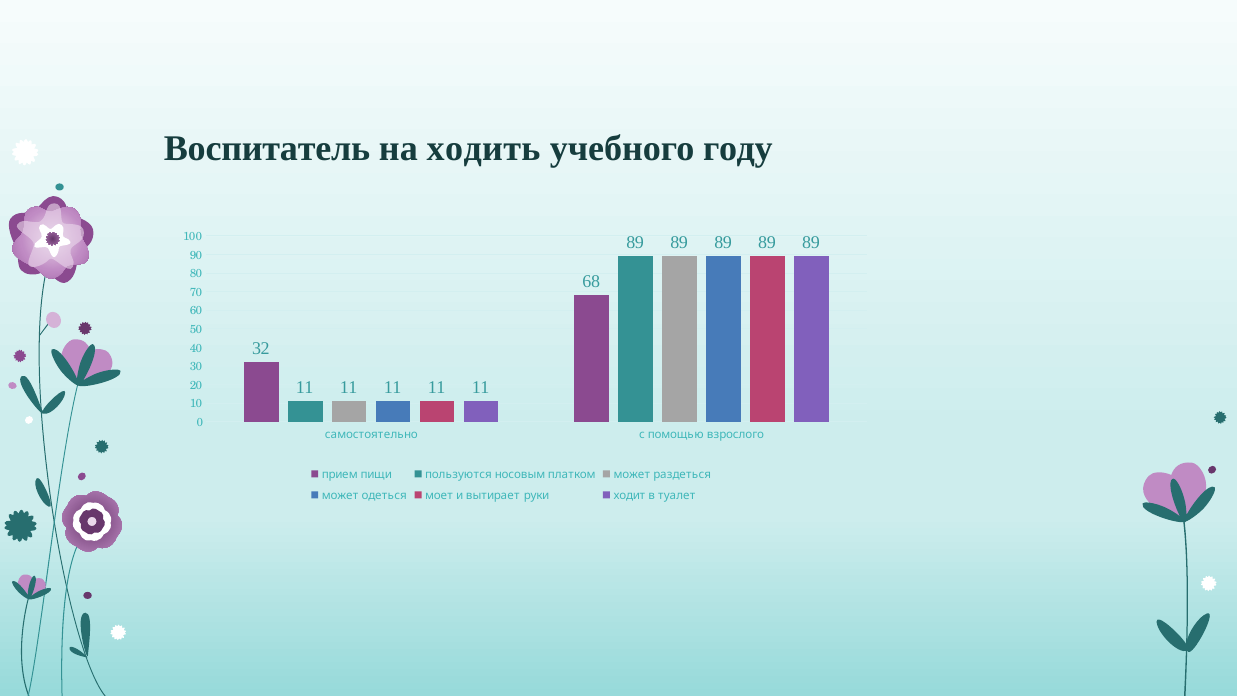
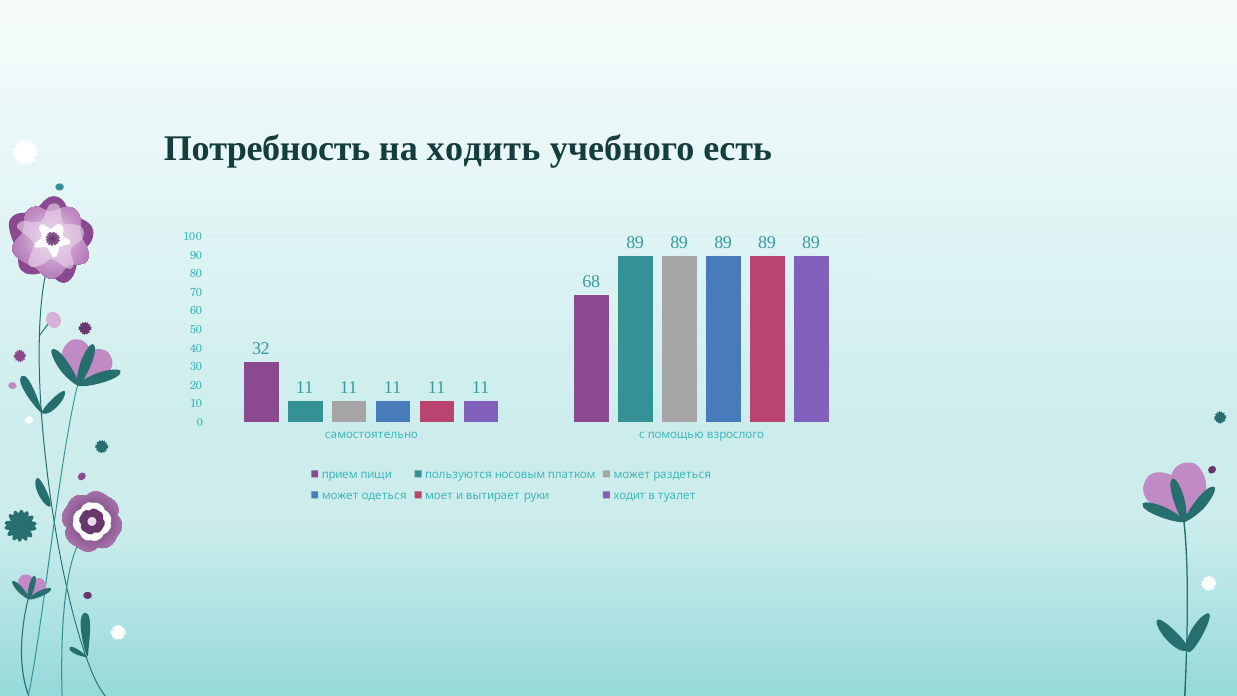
Воспитатель: Воспитатель -> Потребность (267, 149)
году: году -> есть (738, 149)
